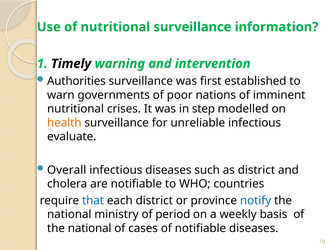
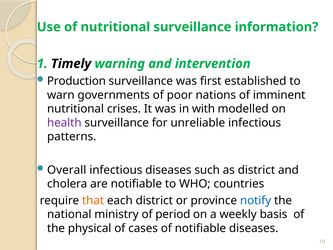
Authorities: Authorities -> Production (76, 81)
step: step -> with (203, 109)
health colour: orange -> purple (64, 123)
evaluate: evaluate -> patterns (72, 137)
that colour: blue -> orange (93, 200)
national: national -> physical (90, 228)
